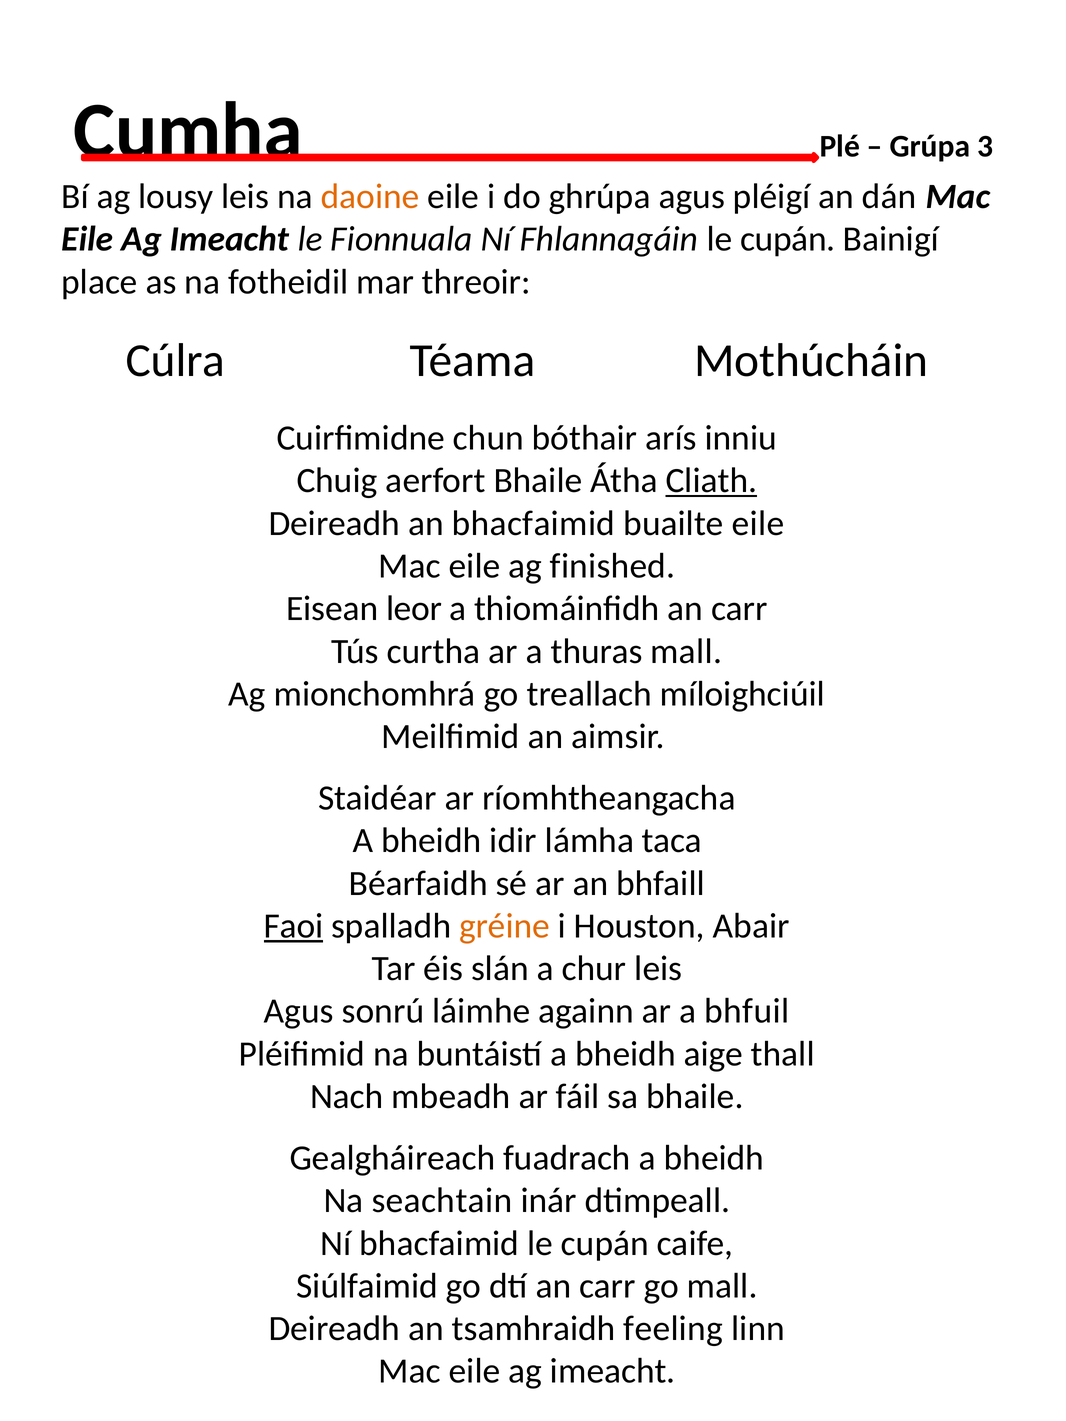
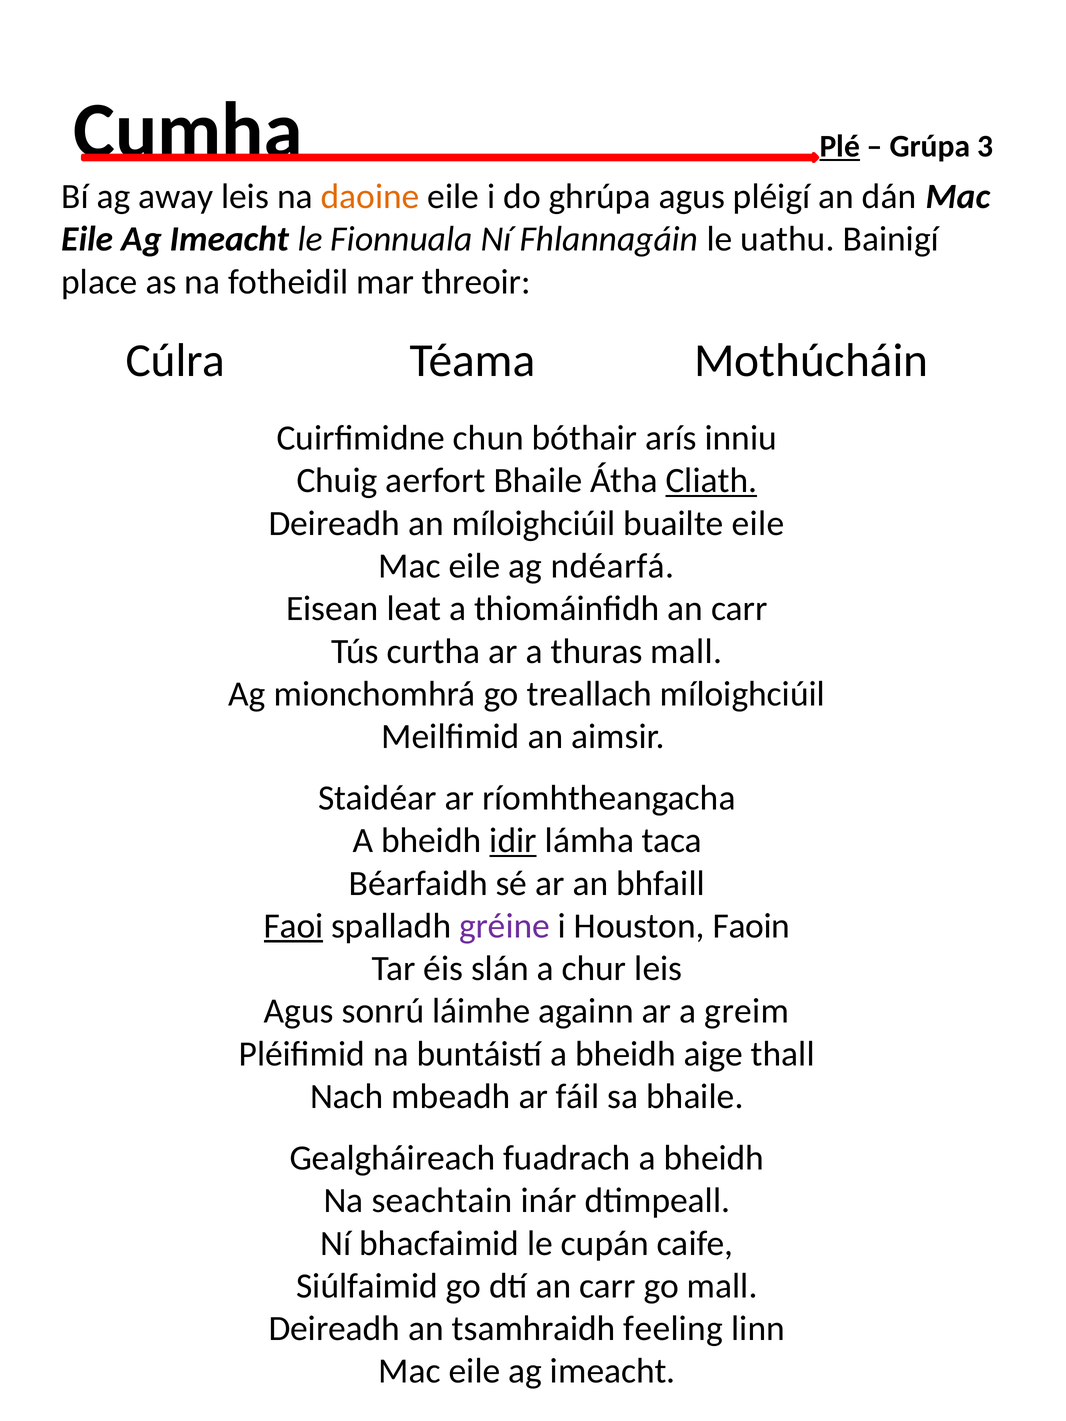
Plé underline: none -> present (840, 147)
lousy: lousy -> away (176, 197)
Fhlannagáin le cupán: cupán -> uathu (788, 239)
an bhacfaimid: bhacfaimid -> míloighciúil (534, 524)
finished: finished -> ndéarfá (613, 566)
leor: leor -> leat (414, 609)
idir underline: none -> present (513, 841)
gréine colour: orange -> purple (504, 926)
Abair: Abair -> Faoin (751, 926)
bhfuil: bhfuil -> greim (747, 1011)
